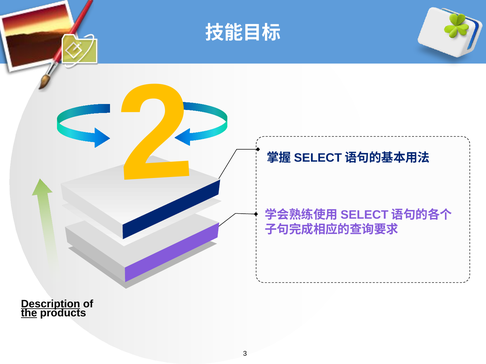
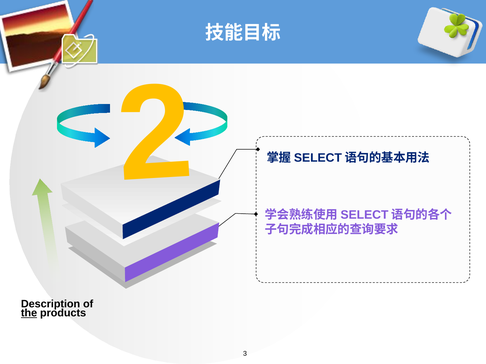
Description underline: present -> none (51, 304)
